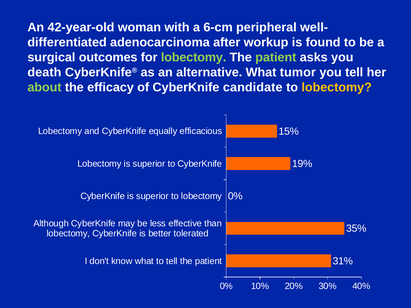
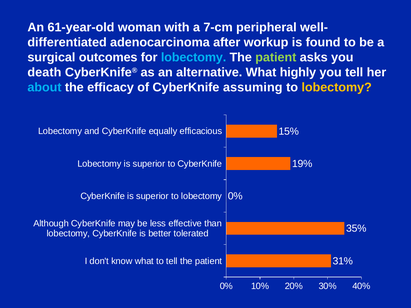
42-year-old: 42-year-old -> 61-year-old (81, 27)
6-cm: 6-cm -> 7-cm (218, 27)
lobectomy colour: light green -> light blue (194, 57)
tumor: tumor -> highly (298, 72)
about colour: light green -> light blue (44, 88)
candidate: candidate -> assuming (253, 88)
